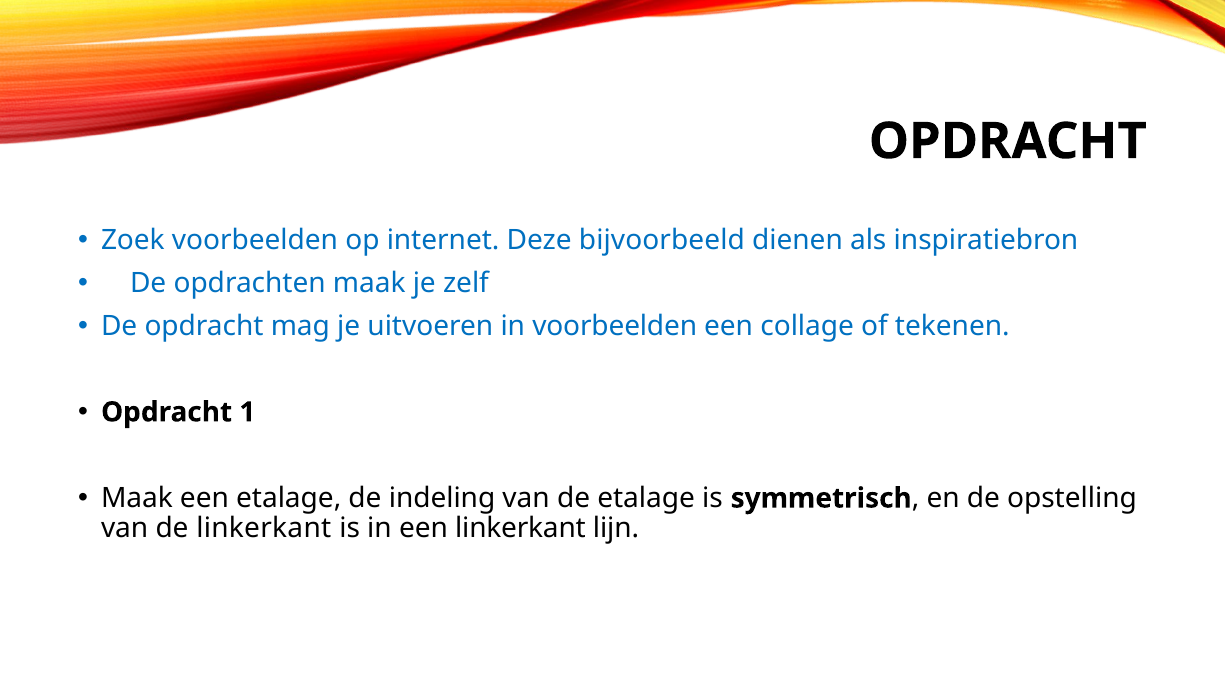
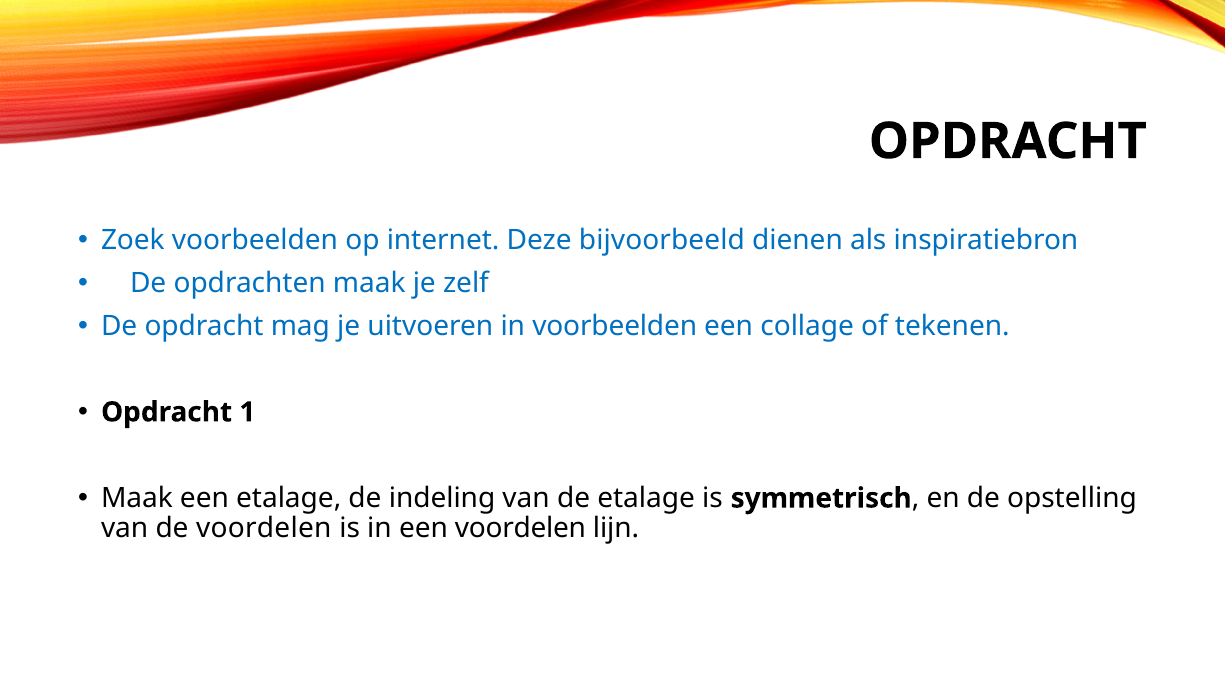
de linkerkant: linkerkant -> voordelen (264, 529)
een linkerkant: linkerkant -> voordelen (521, 529)
